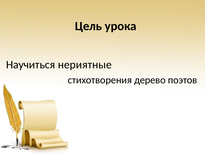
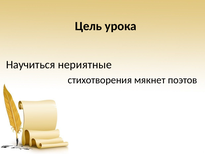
дерево: дерево -> мякнет (150, 80)
